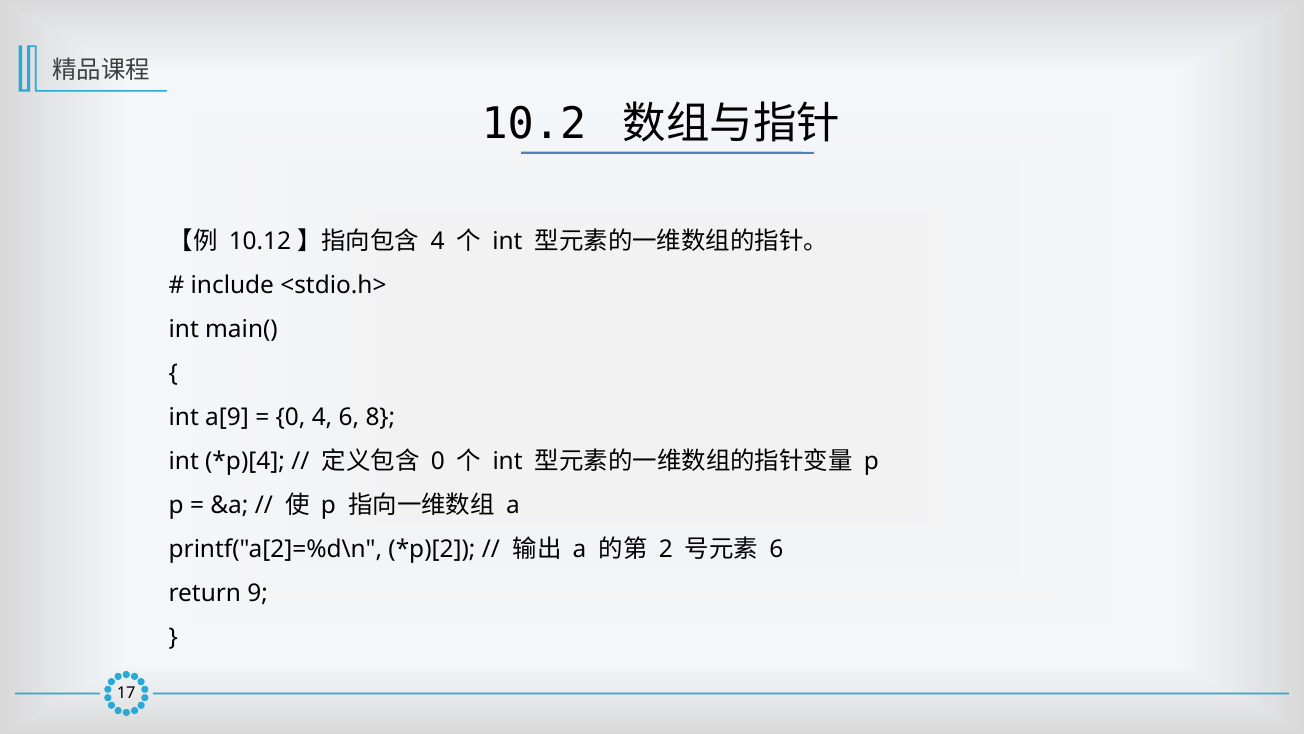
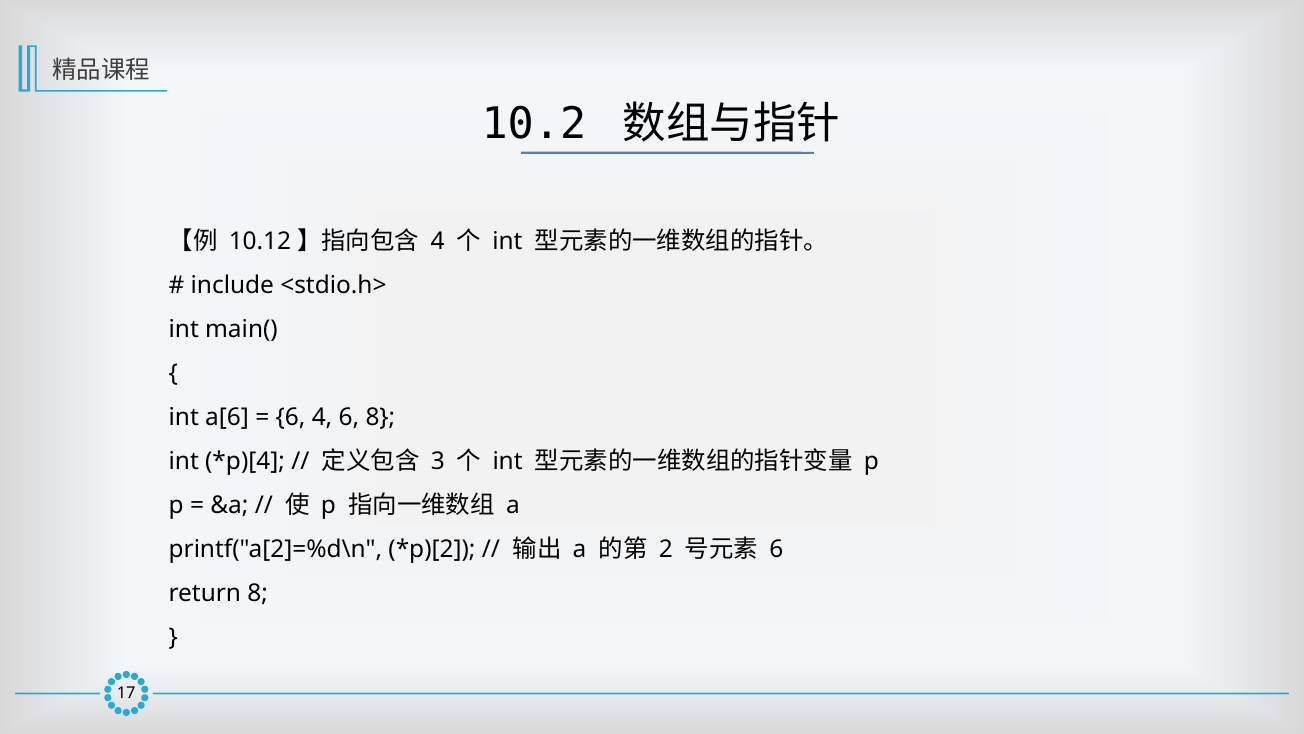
a[9: a[9 -> a[6 (227, 417)
0: 0 -> 6 (291, 417)
0: 0 -> 3 (438, 461)
return 9: 9 -> 8 (258, 593)
